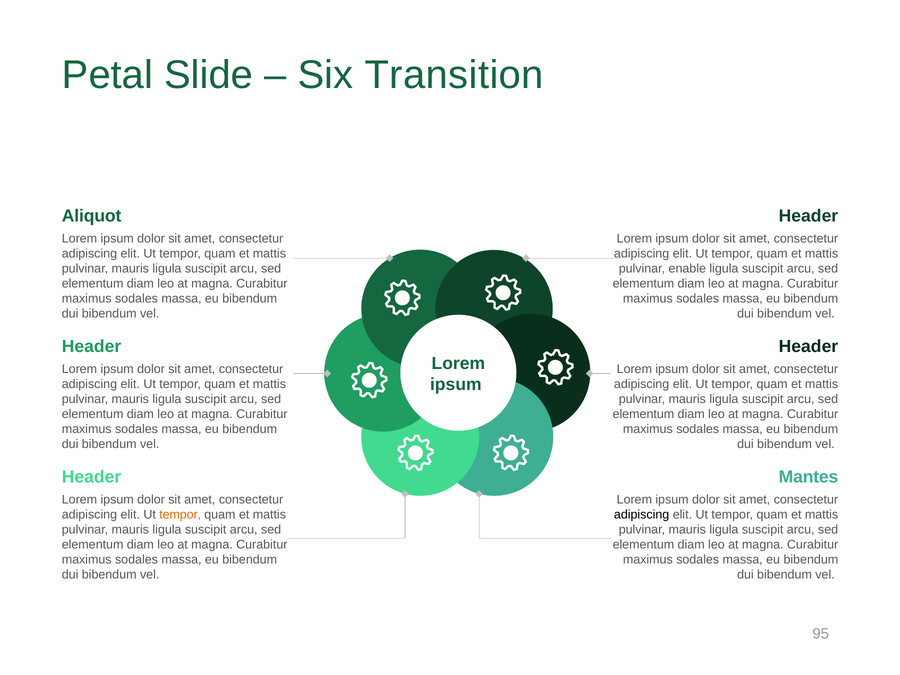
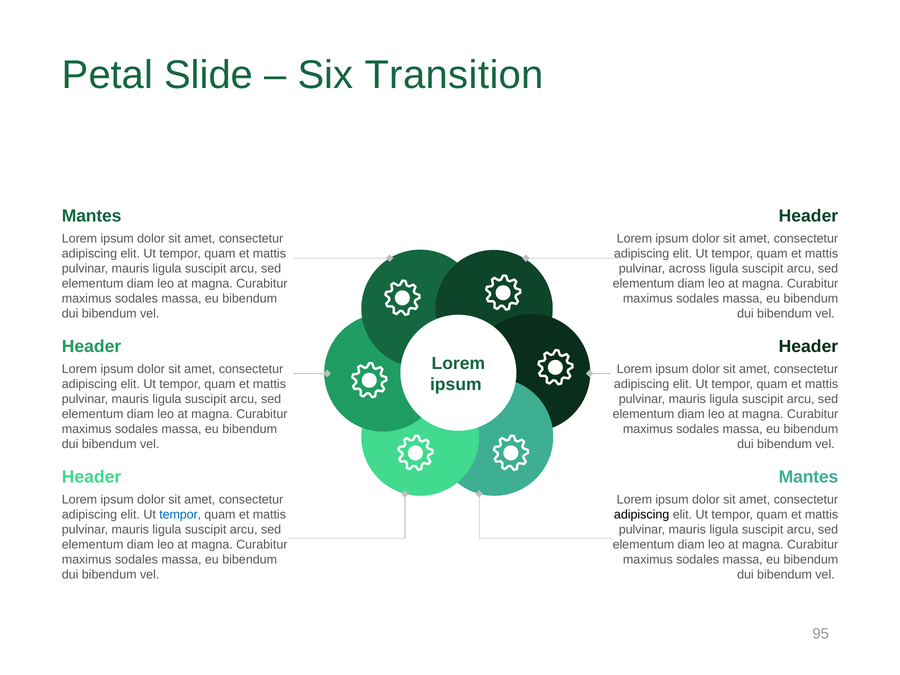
Aliquot: Aliquot -> Mantes (92, 216)
enable: enable -> across (687, 269)
tempor colour: orange -> blue (180, 515)
